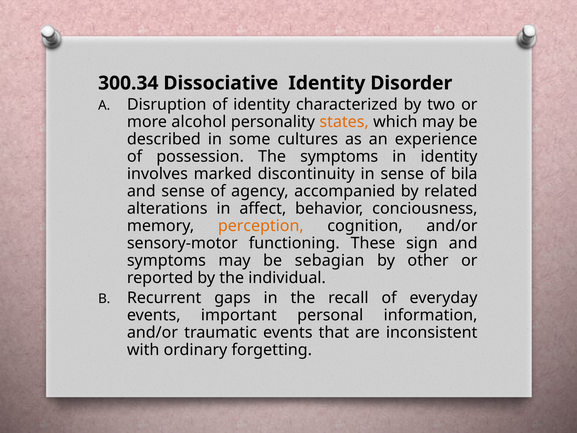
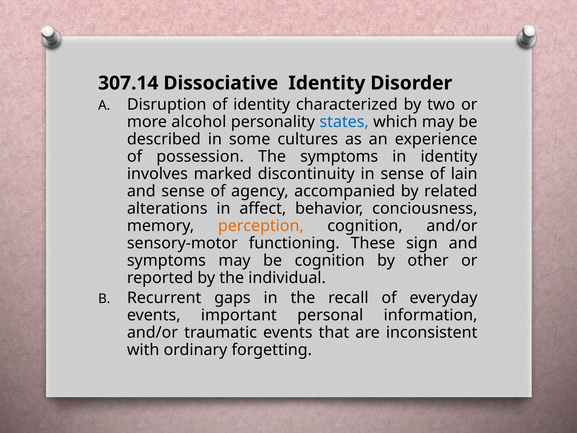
300.34: 300.34 -> 307.14 (128, 83)
states colour: orange -> blue (344, 122)
bila: bila -> lain (464, 174)
be sebagian: sebagian -> cognition (330, 260)
